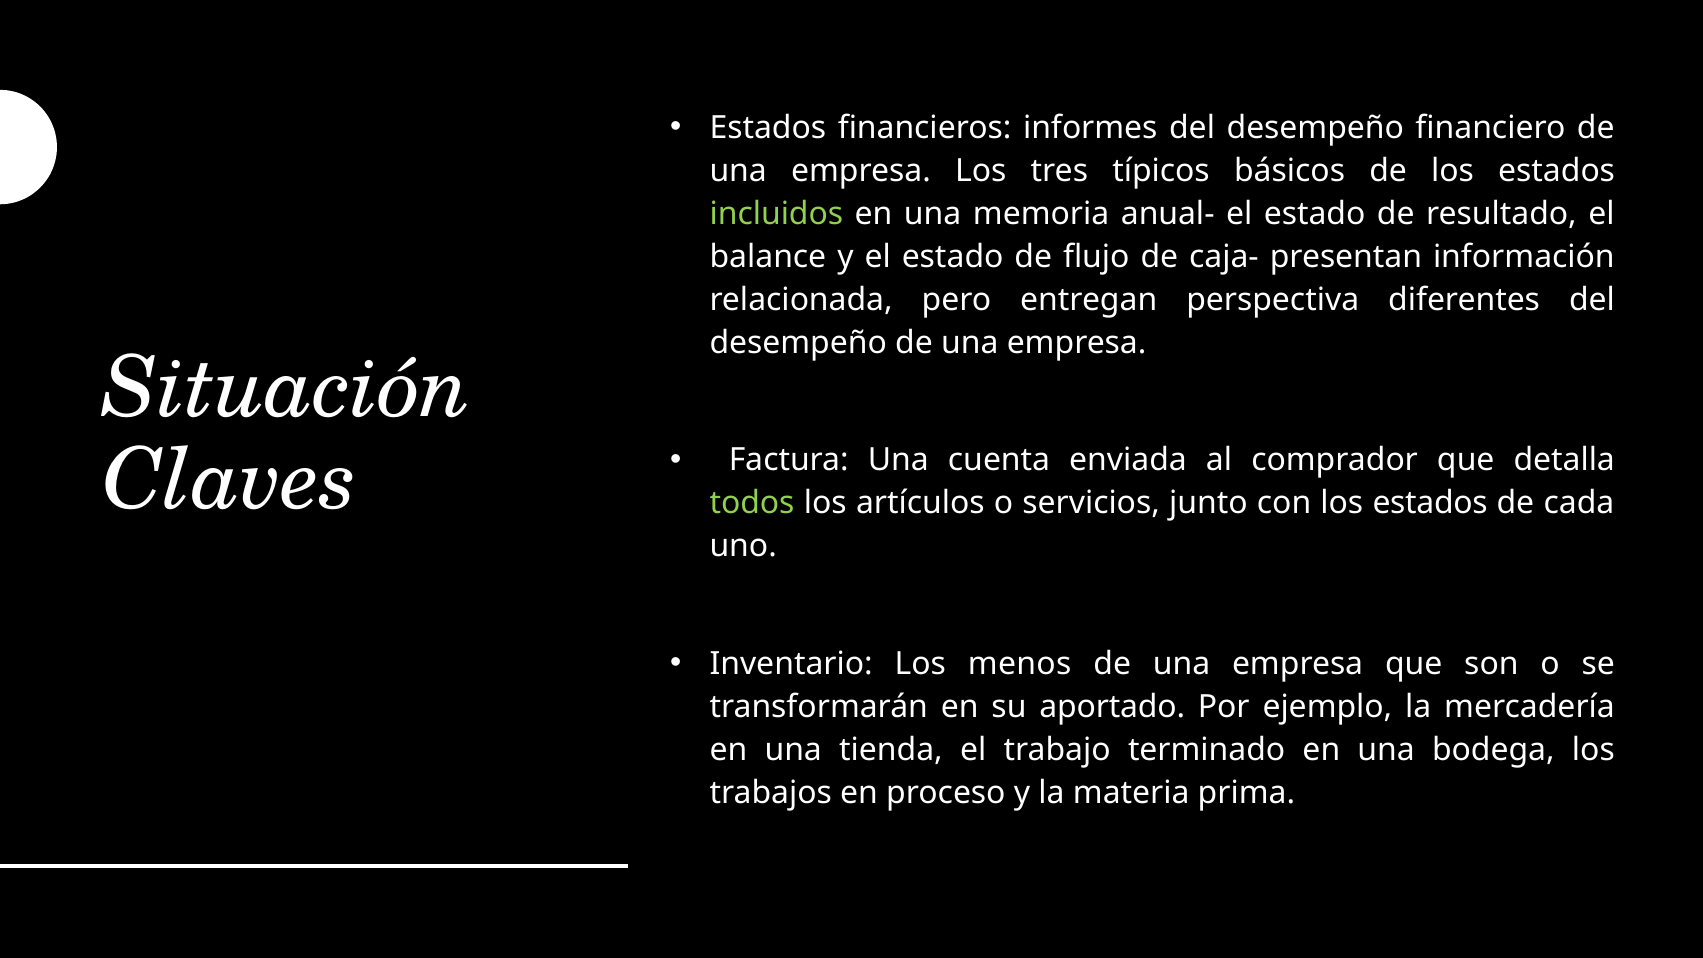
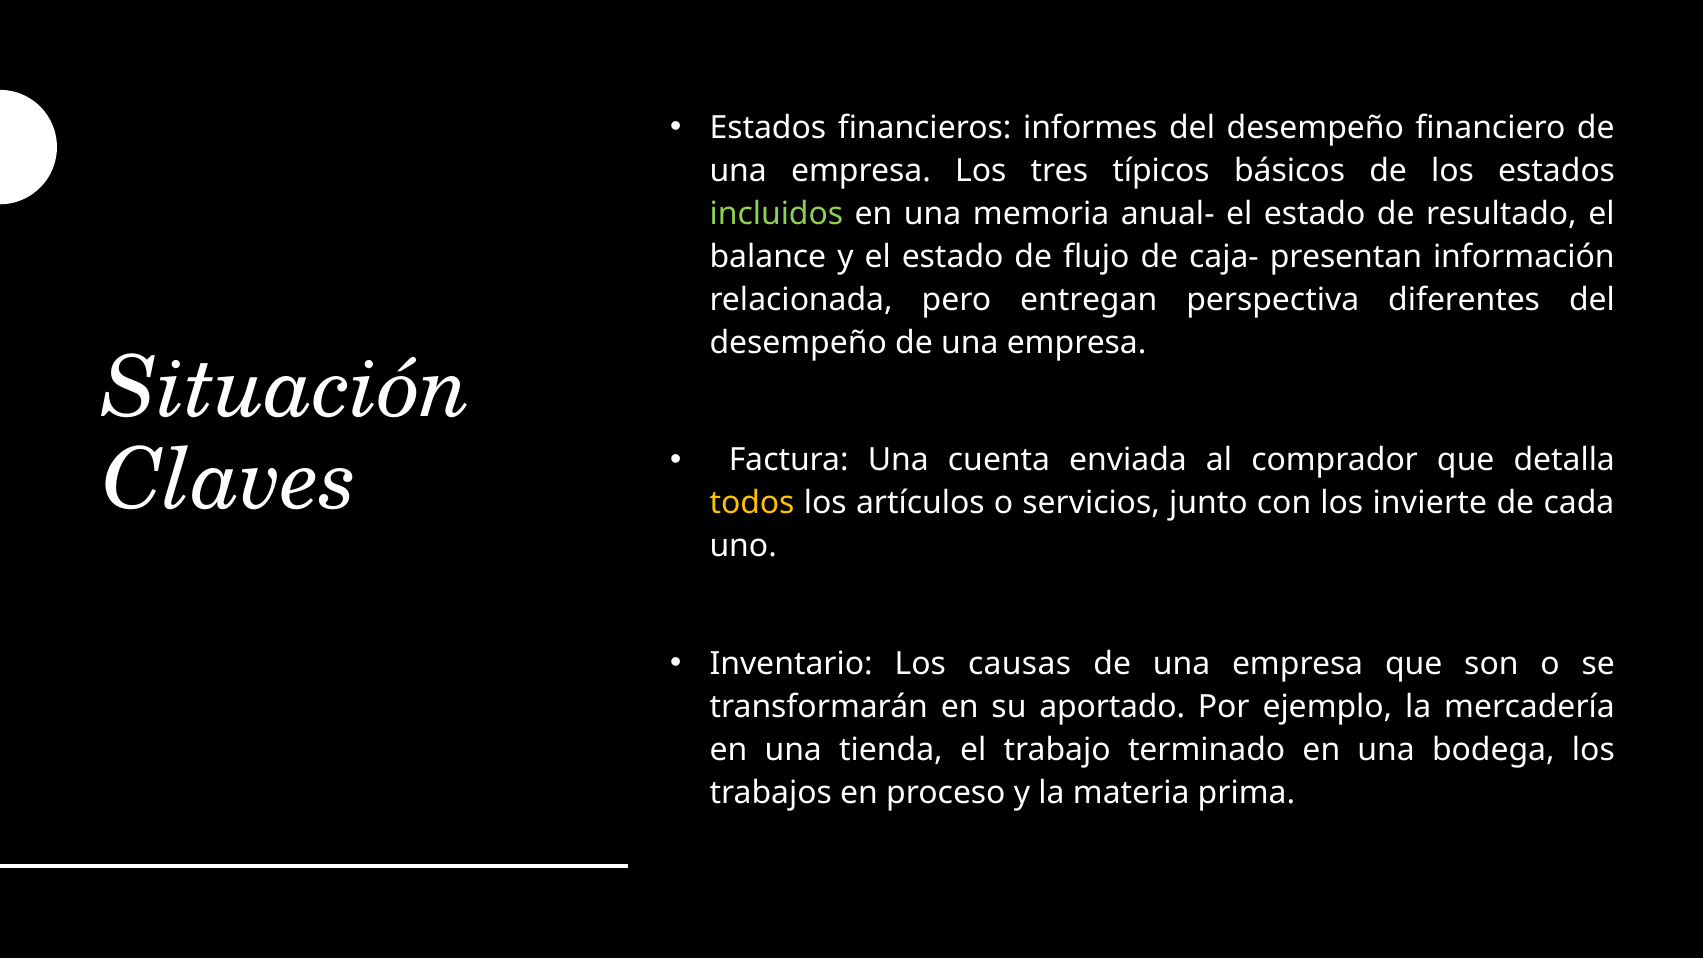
todos colour: light green -> yellow (752, 503)
con los estados: estados -> invierte (1430, 503)
menos: menos -> causas (1020, 664)
